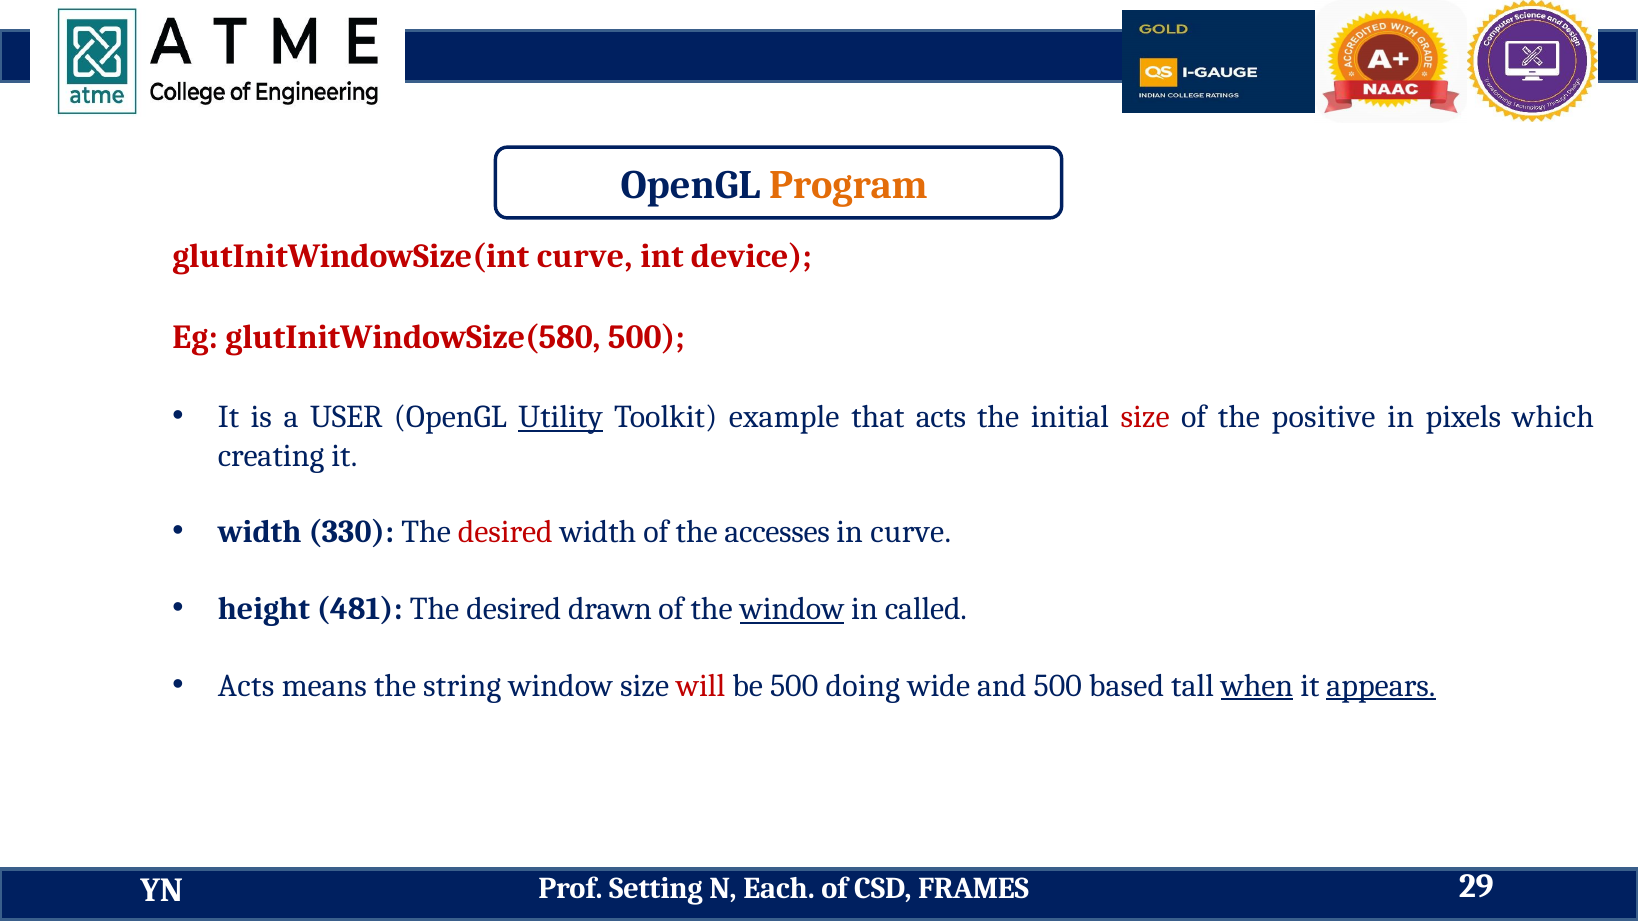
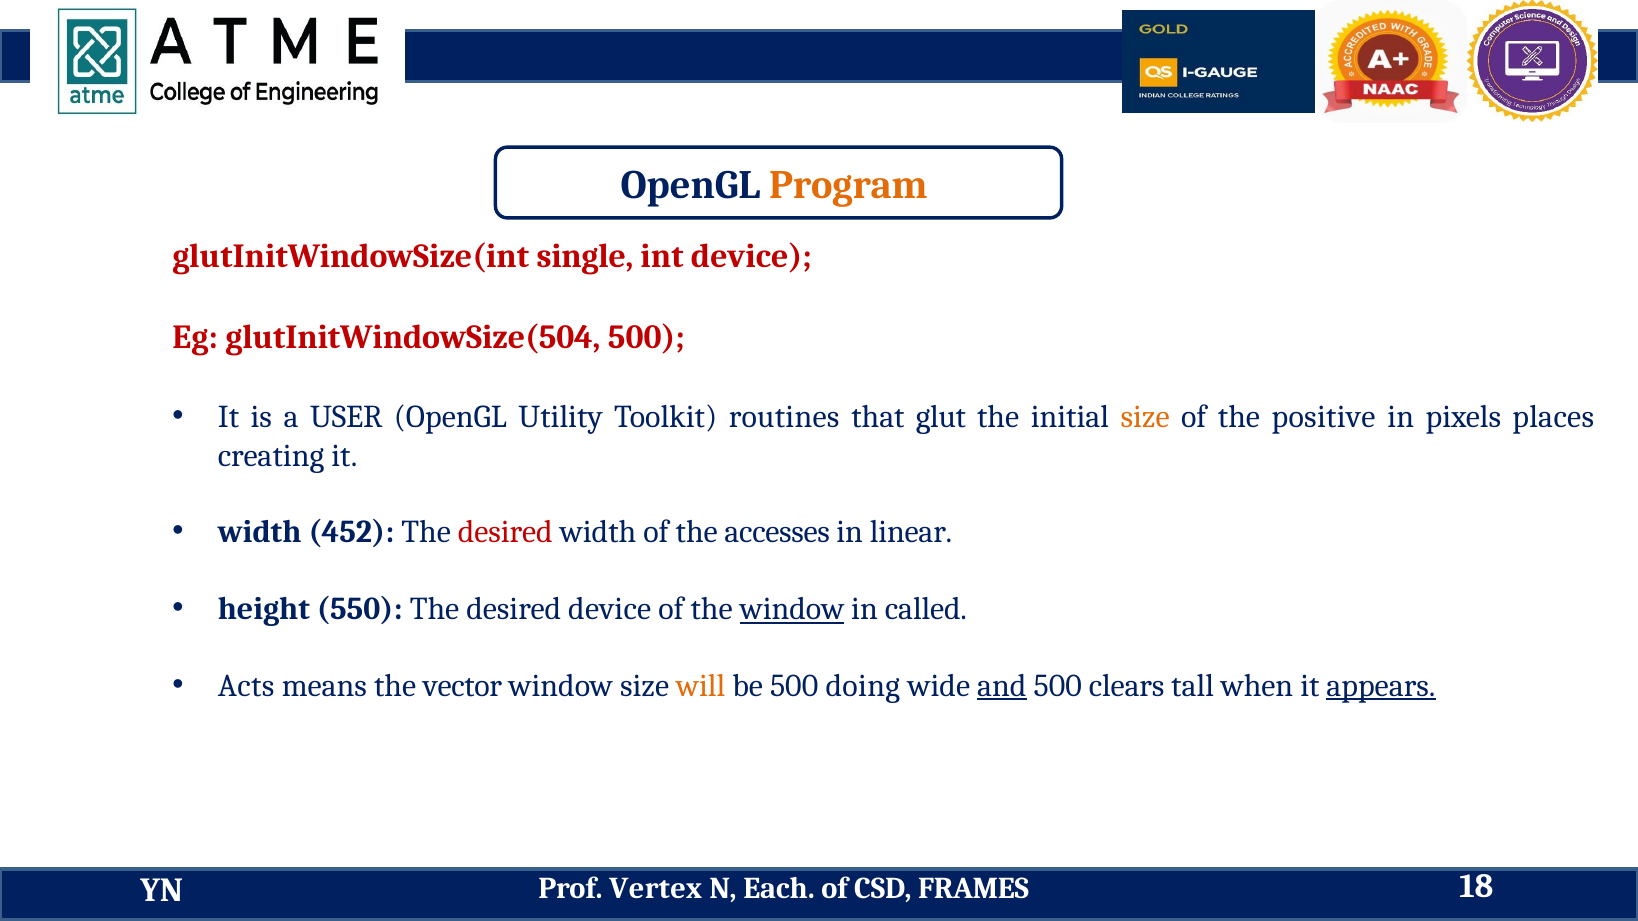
glutInitWindowSize(int curve: curve -> single (585, 257)
glutInitWindowSize(580: glutInitWindowSize(580 -> glutInitWindowSize(504 (413, 338)
Utility underline: present -> none (561, 417)
example: example -> routines (784, 417)
that acts: acts -> glut (941, 417)
size colour: red -> orange (1145, 417)
which: which -> places (1553, 417)
330: 330 -> 452 (351, 532)
in curve: curve -> linear (911, 532)
481: 481 -> 550 (360, 609)
desired drawn: drawn -> device (610, 609)
string: string -> vector (463, 686)
will colour: red -> orange (701, 686)
and underline: none -> present (1002, 686)
based: based -> clears (1127, 686)
when underline: present -> none (1257, 686)
Setting: Setting -> Vertex (656, 889)
29: 29 -> 18 (1476, 887)
